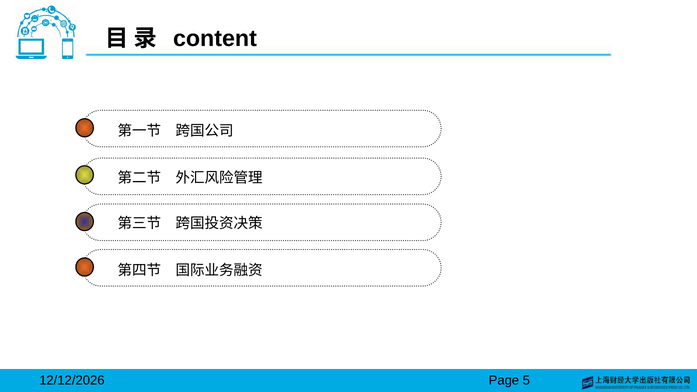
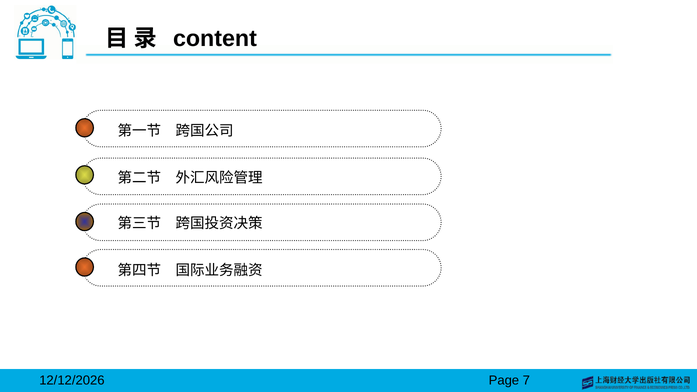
5: 5 -> 7 (526, 381)
